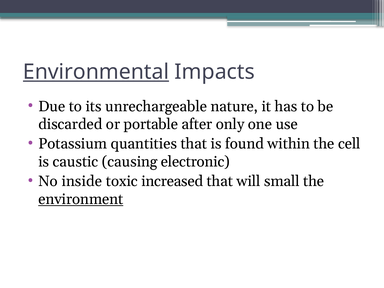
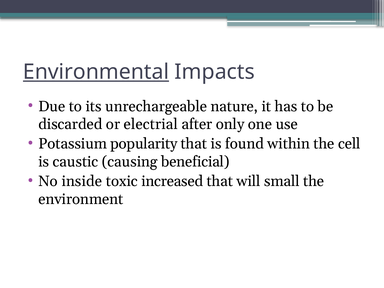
portable: portable -> electrial (151, 124)
quantities: quantities -> popularity (144, 144)
electronic: electronic -> beneficial (195, 162)
environment underline: present -> none (81, 199)
